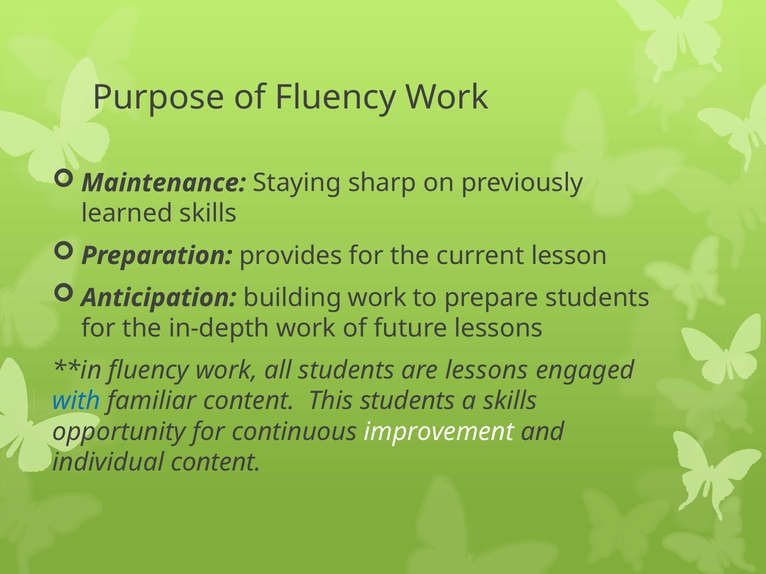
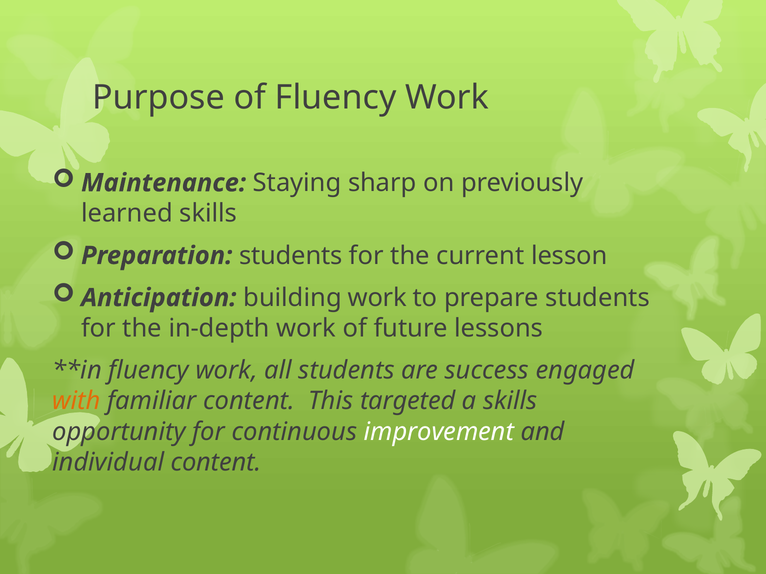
Preparation provides: provides -> students (291, 256)
are lessons: lessons -> success (487, 371)
with colour: blue -> orange (76, 401)
This students: students -> targeted (408, 401)
